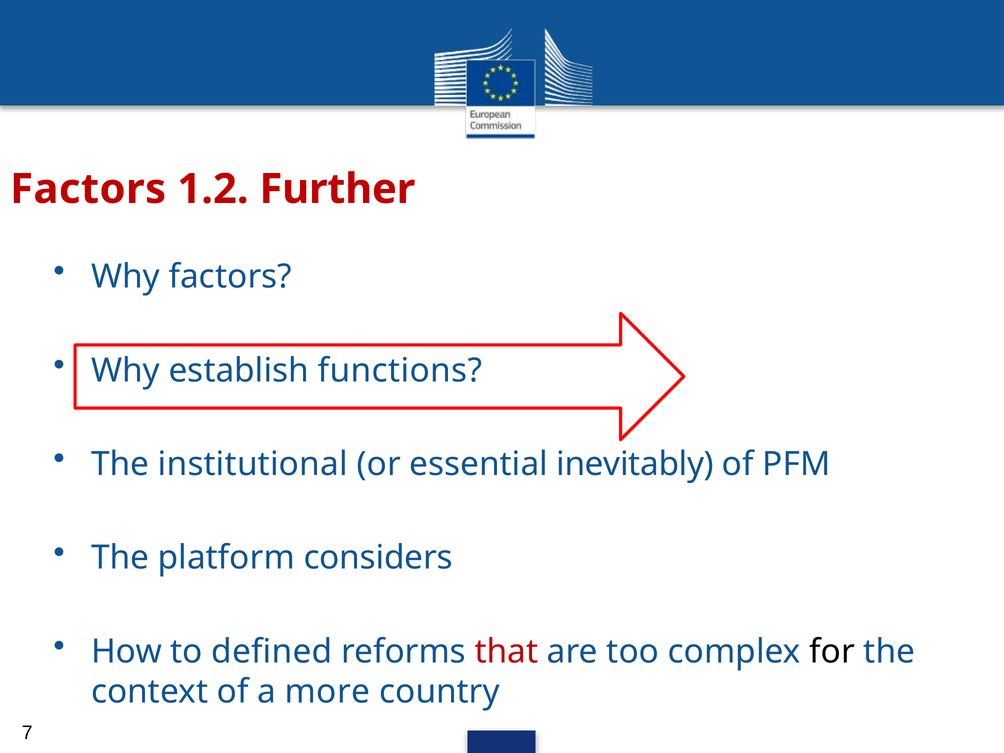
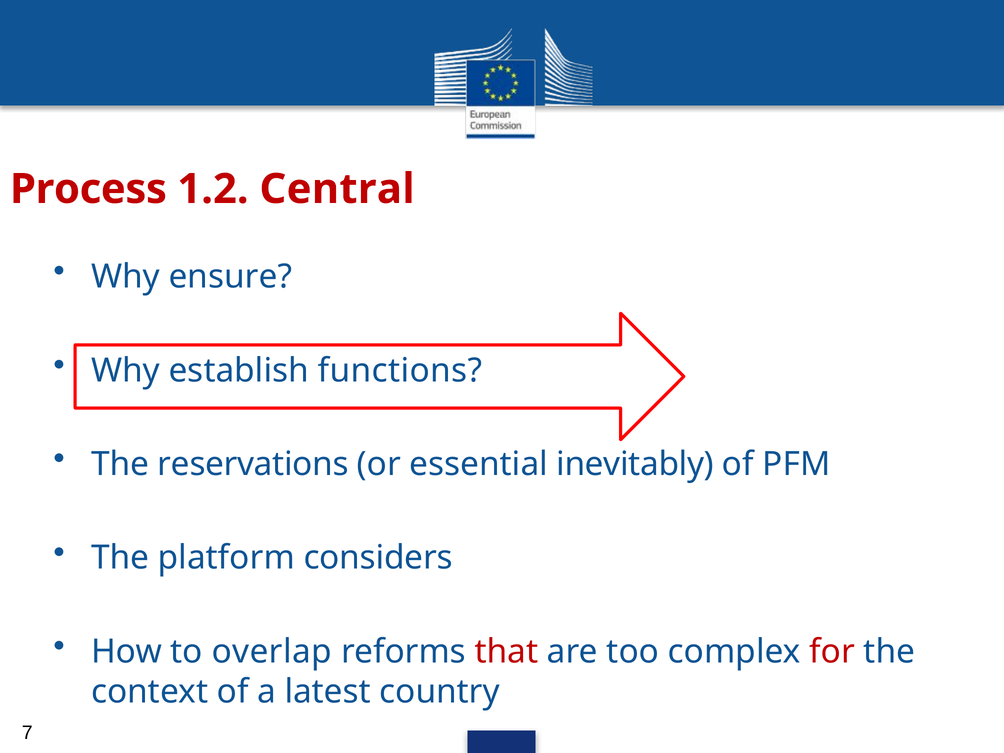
Factors: Factors -> Process (88, 189)
Further: Further -> Central (337, 189)
Why factors: factors -> ensure (230, 277)
institutional: institutional -> reservations (253, 464)
defined: defined -> overlap (272, 652)
for colour: black -> red (832, 652)
more: more -> latest (328, 692)
